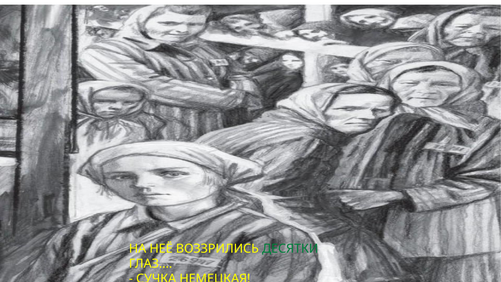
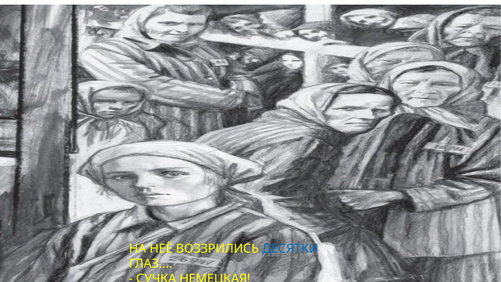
ДЕСЯТКИ colour: green -> blue (290, 249)
